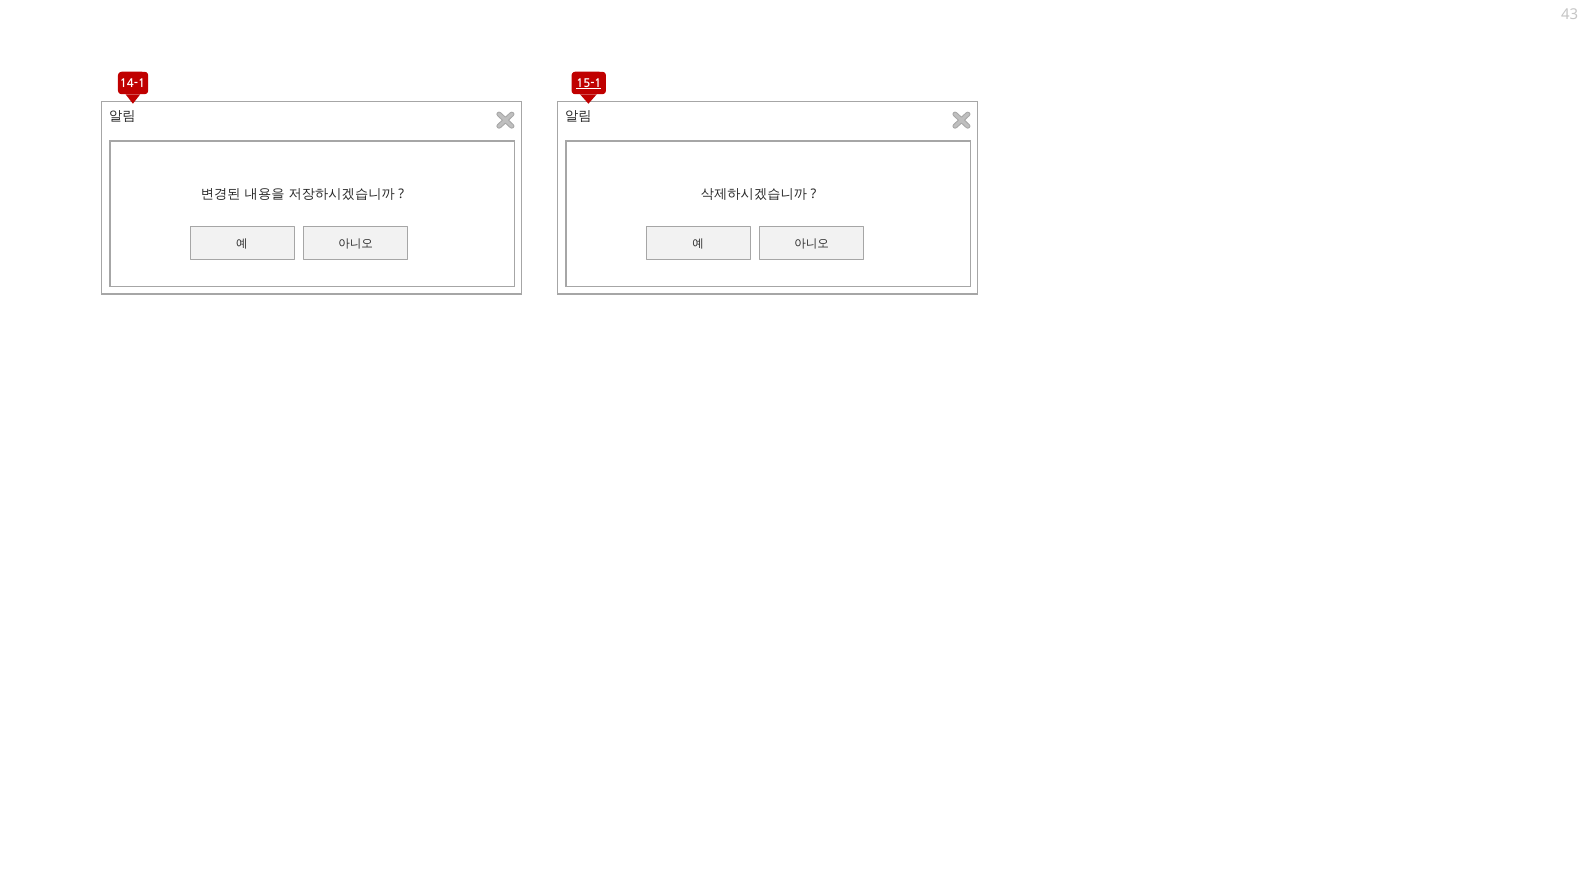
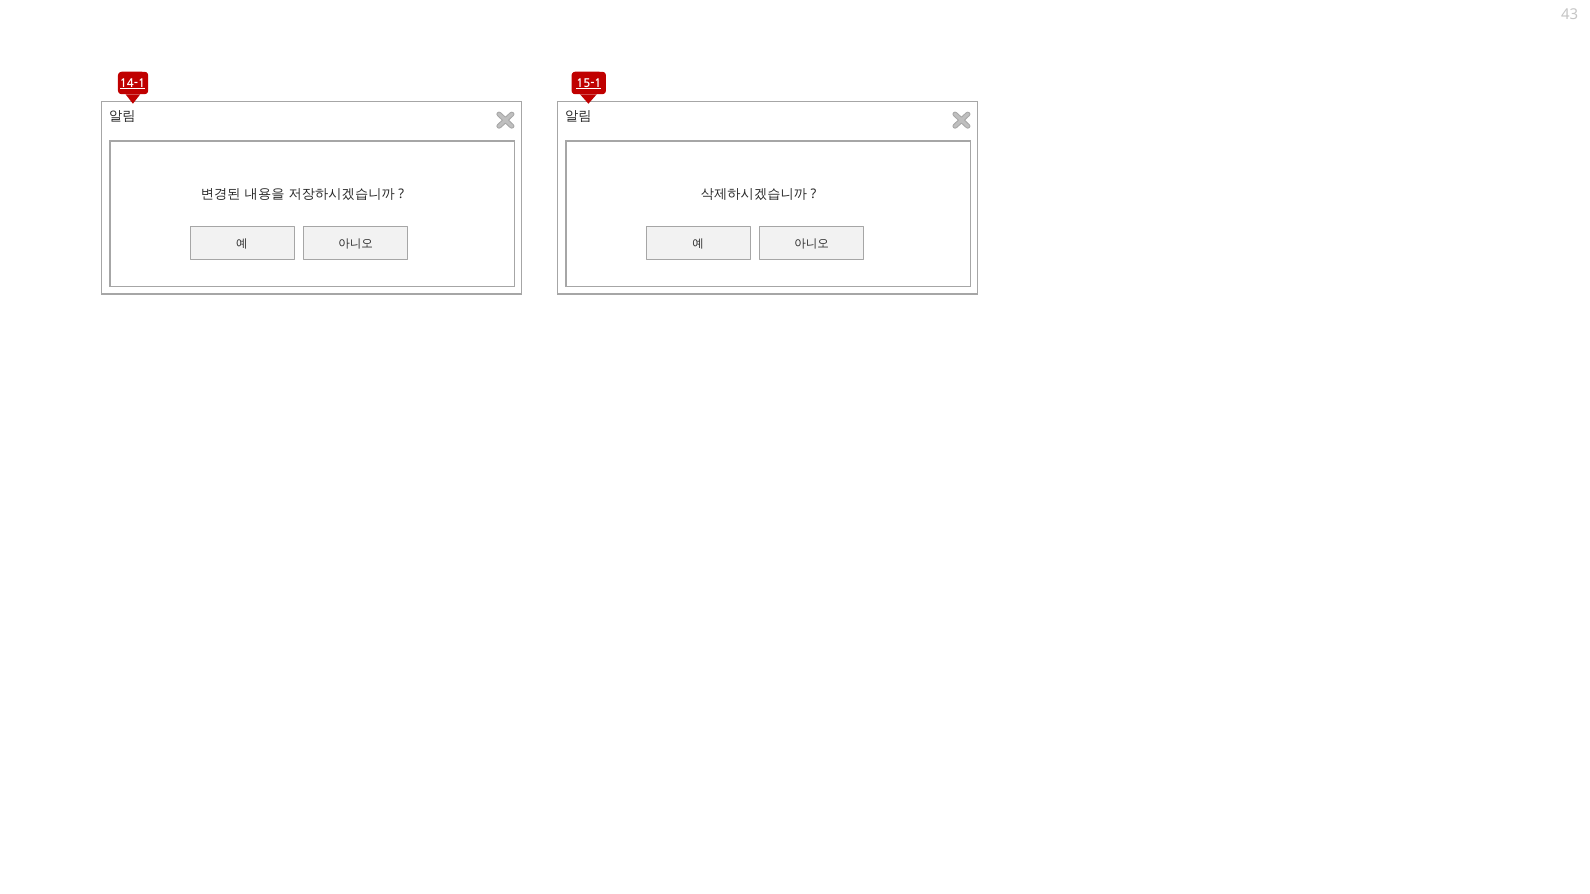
14-1 underline: none -> present (133, 84)
